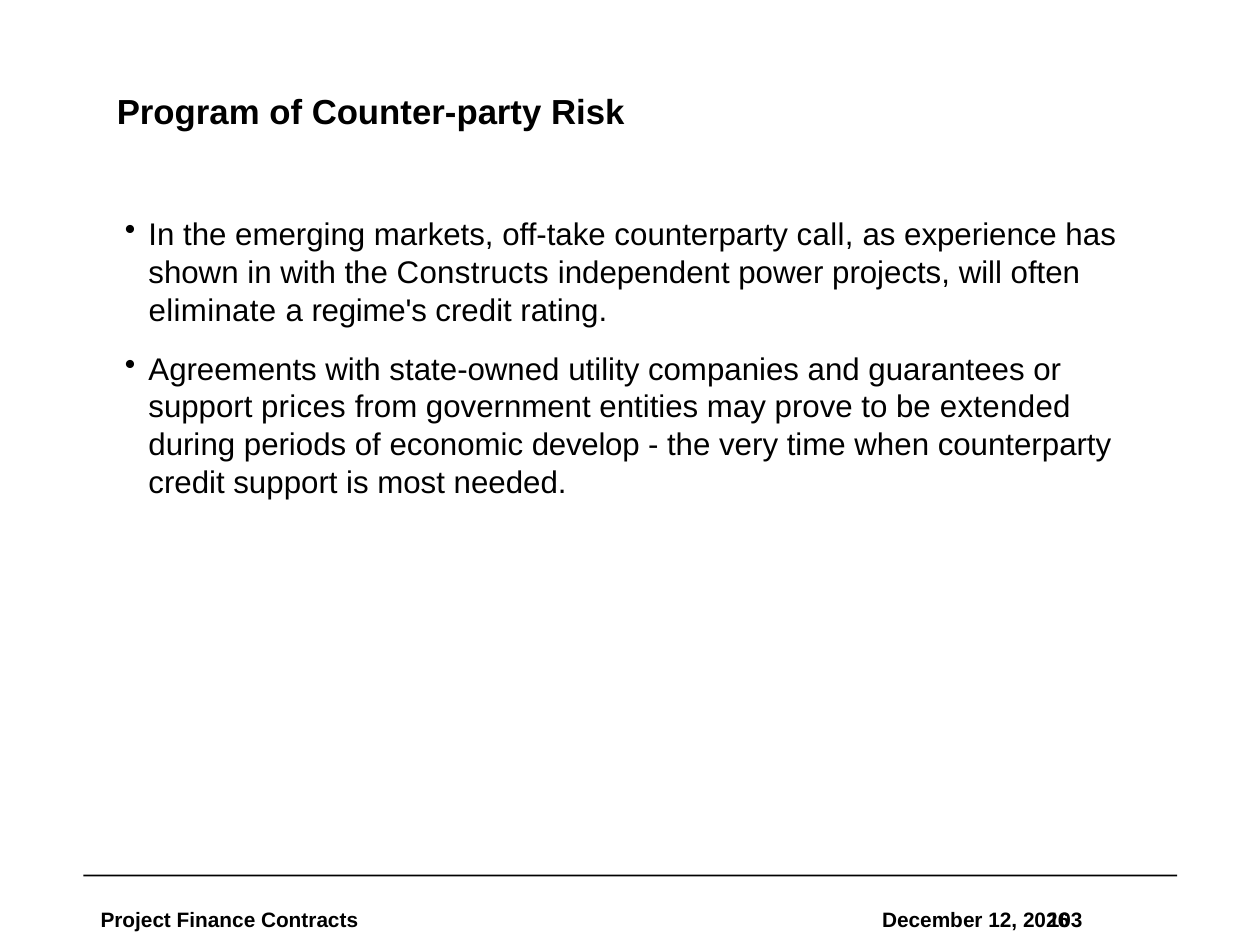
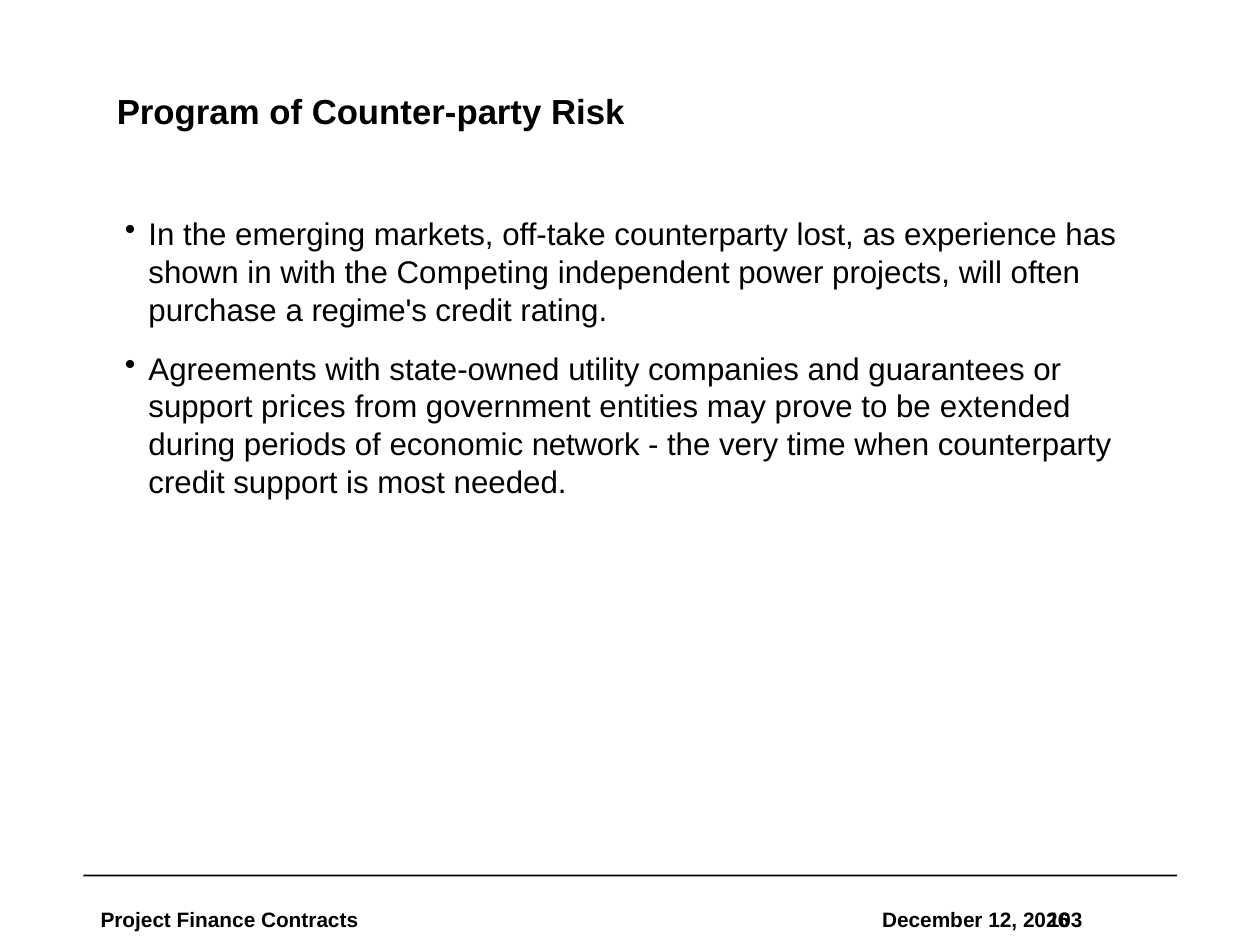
call: call -> lost (825, 236)
Constructs: Constructs -> Competing (473, 273)
eliminate: eliminate -> purchase (213, 311)
develop: develop -> network (586, 445)
